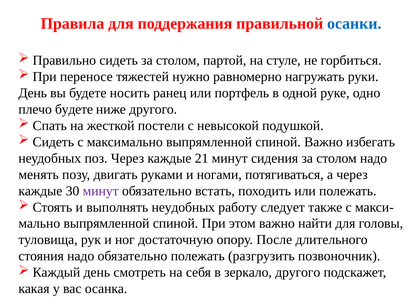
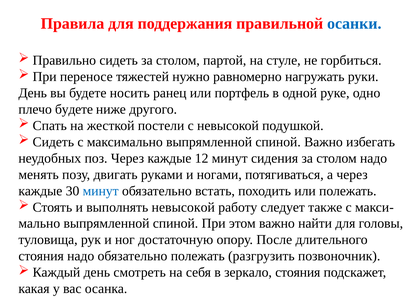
21: 21 -> 12 (202, 158)
минут colour: purple -> blue (101, 191)
выполнять неудобных: неудобных -> невысокой (183, 207)
зеркало другого: другого -> стояния (298, 272)
